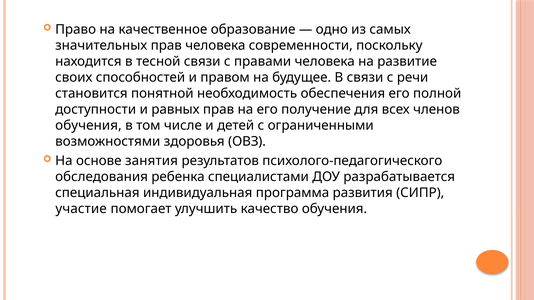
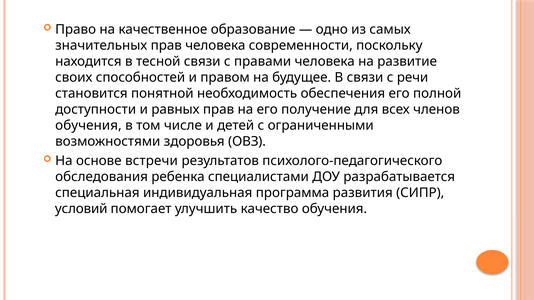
занятия: занятия -> встречи (151, 161)
участие: участие -> условий (81, 209)
